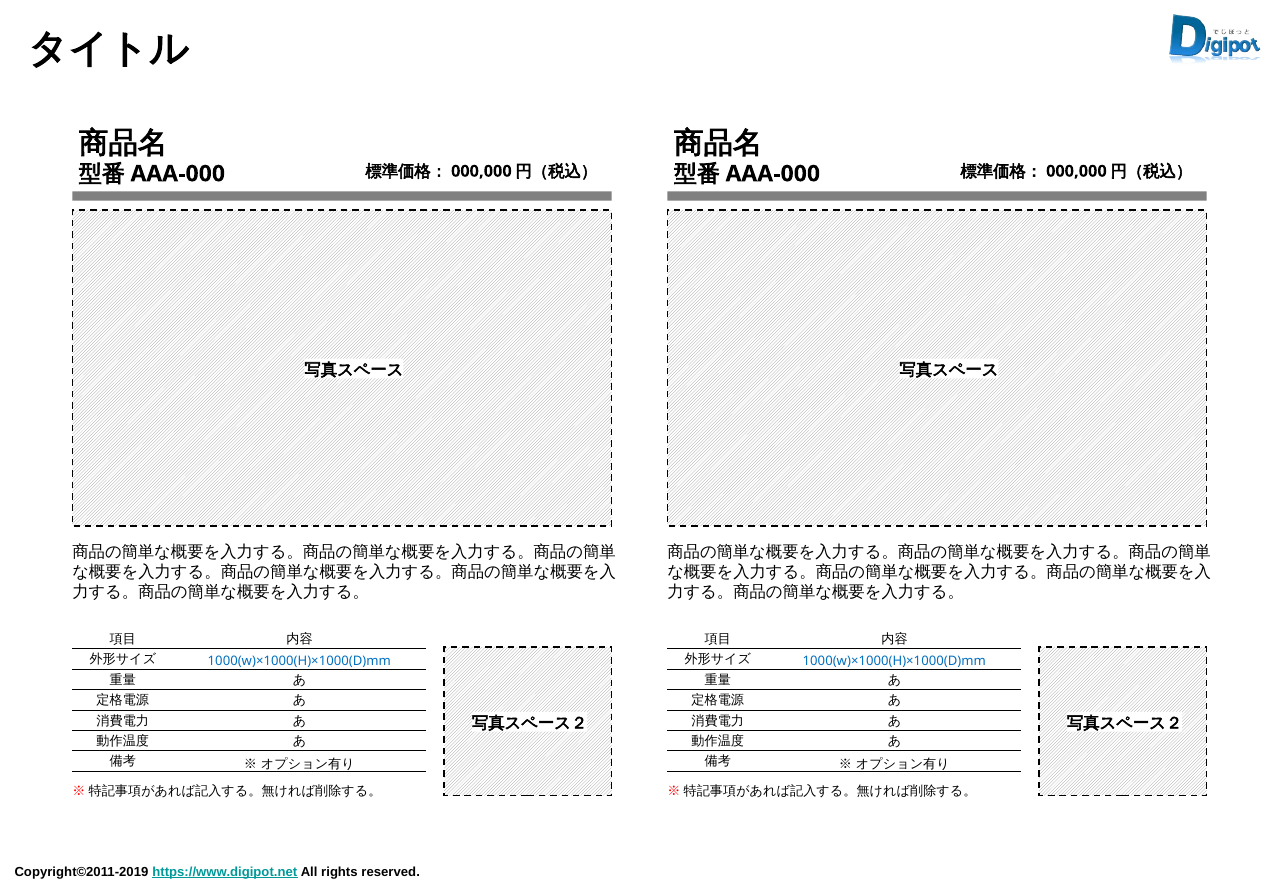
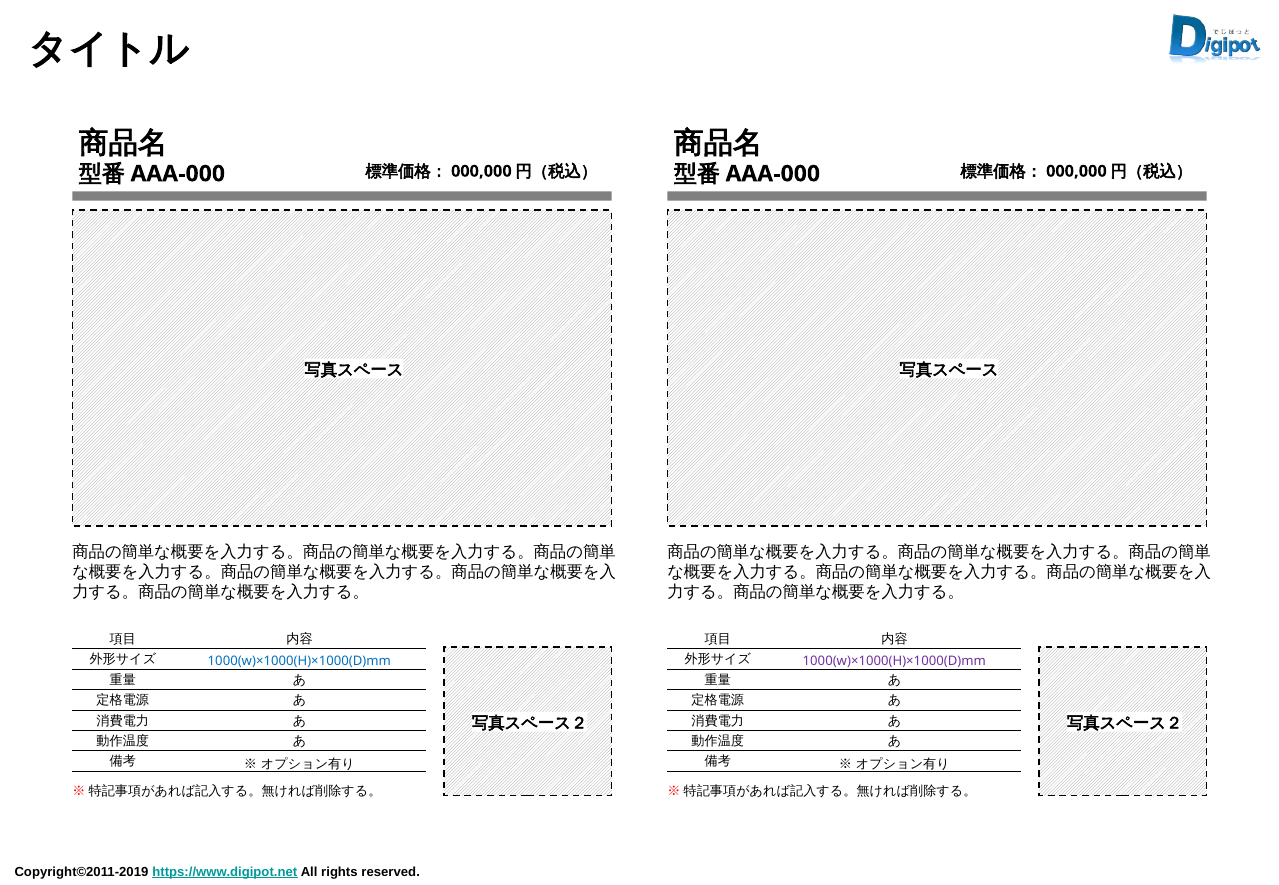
1000(w)×1000(H)×1000(D)mm colour: blue -> purple (894, 661)
